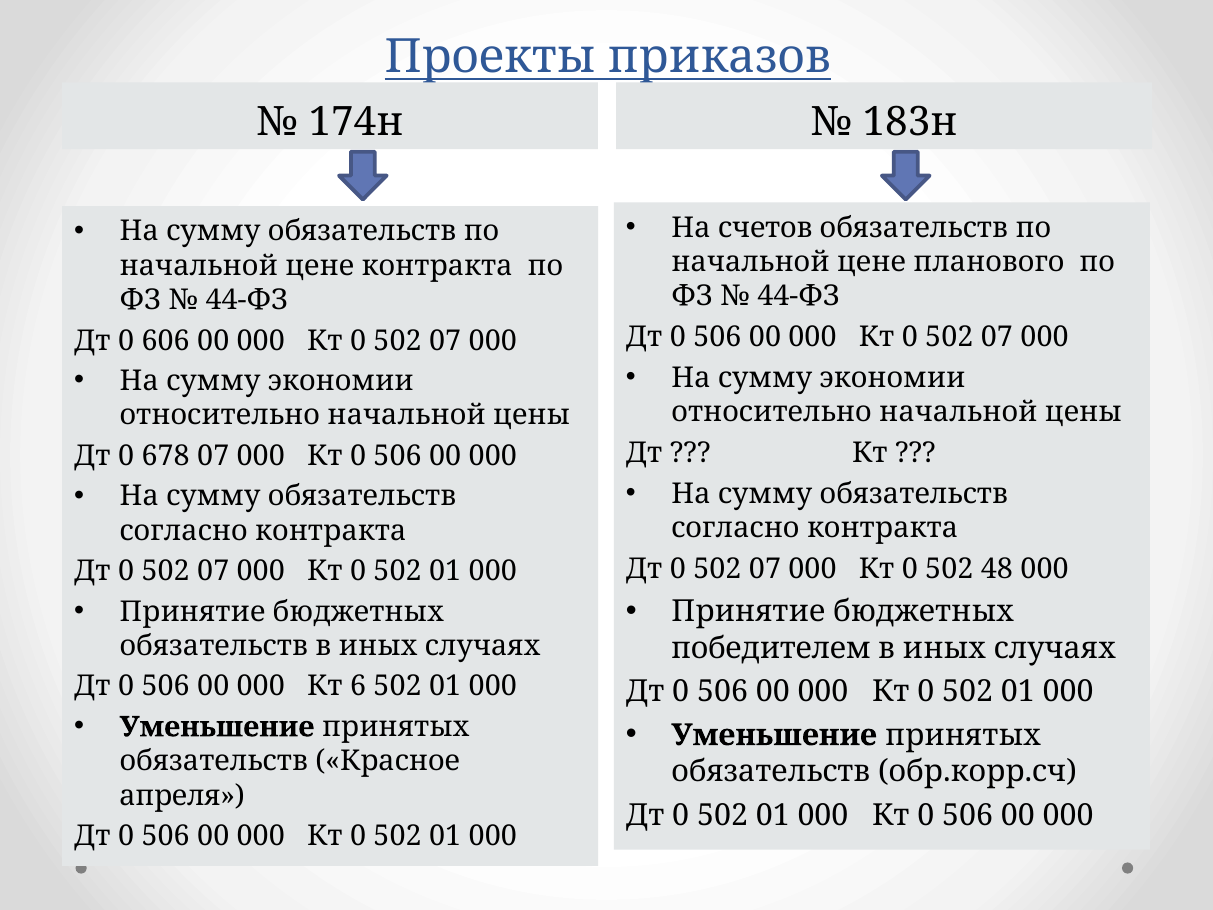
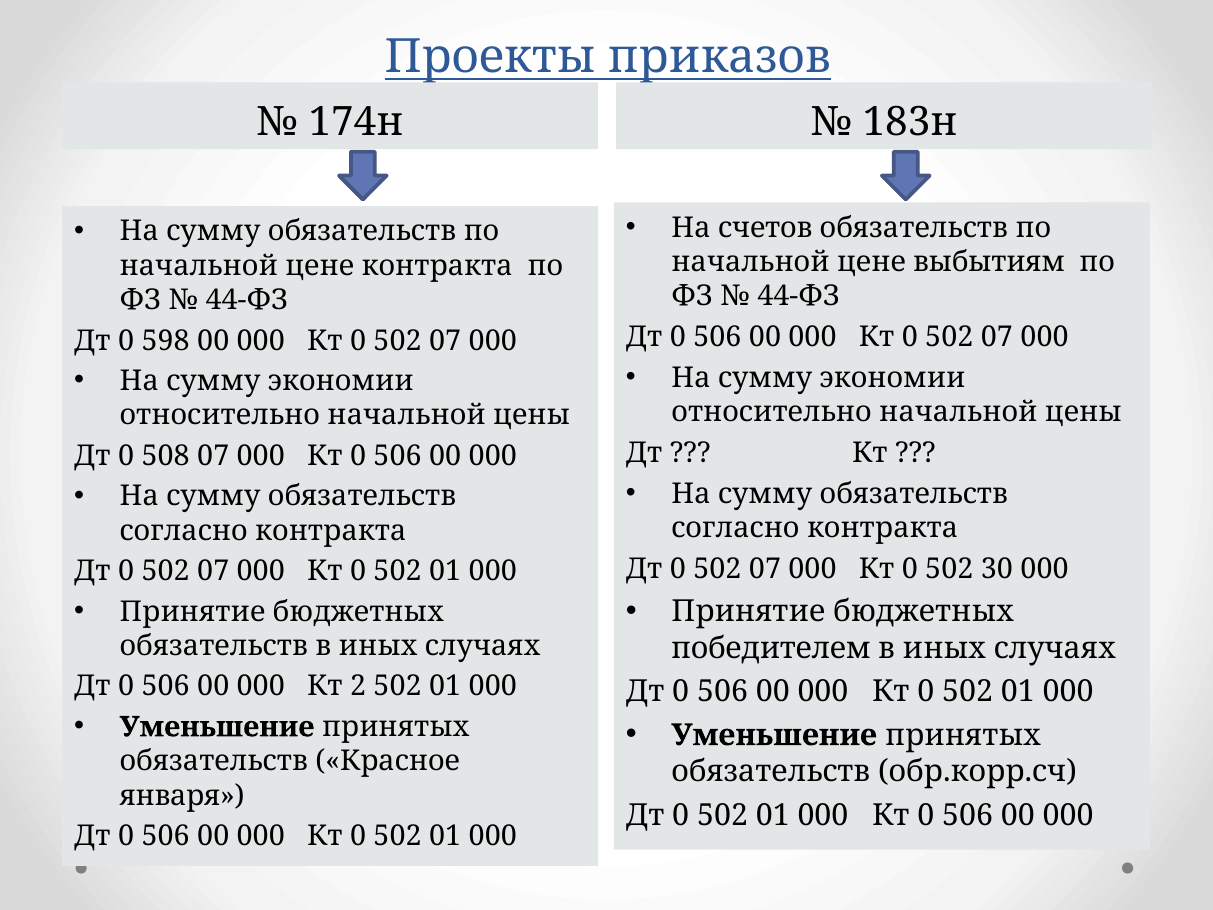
планового: планового -> выбытиям (989, 262)
606: 606 -> 598 (166, 340)
678: 678 -> 508 (166, 456)
48: 48 -> 30 (997, 569)
6: 6 -> 2 (358, 686)
апреля: апреля -> января (182, 796)
